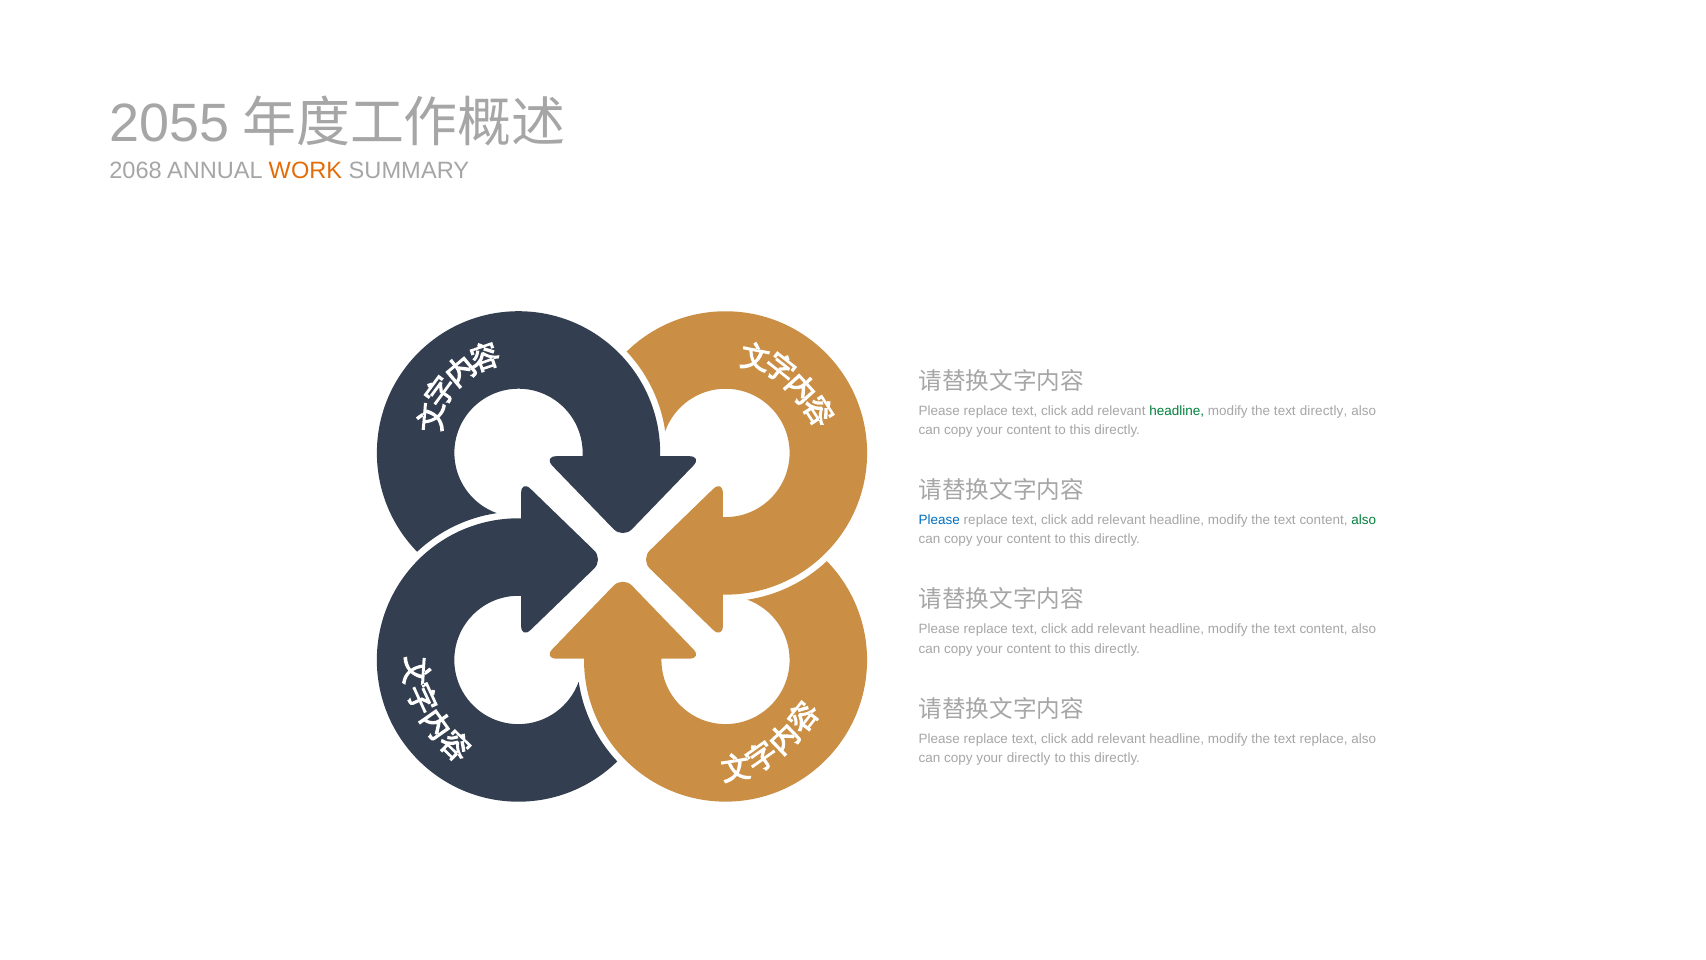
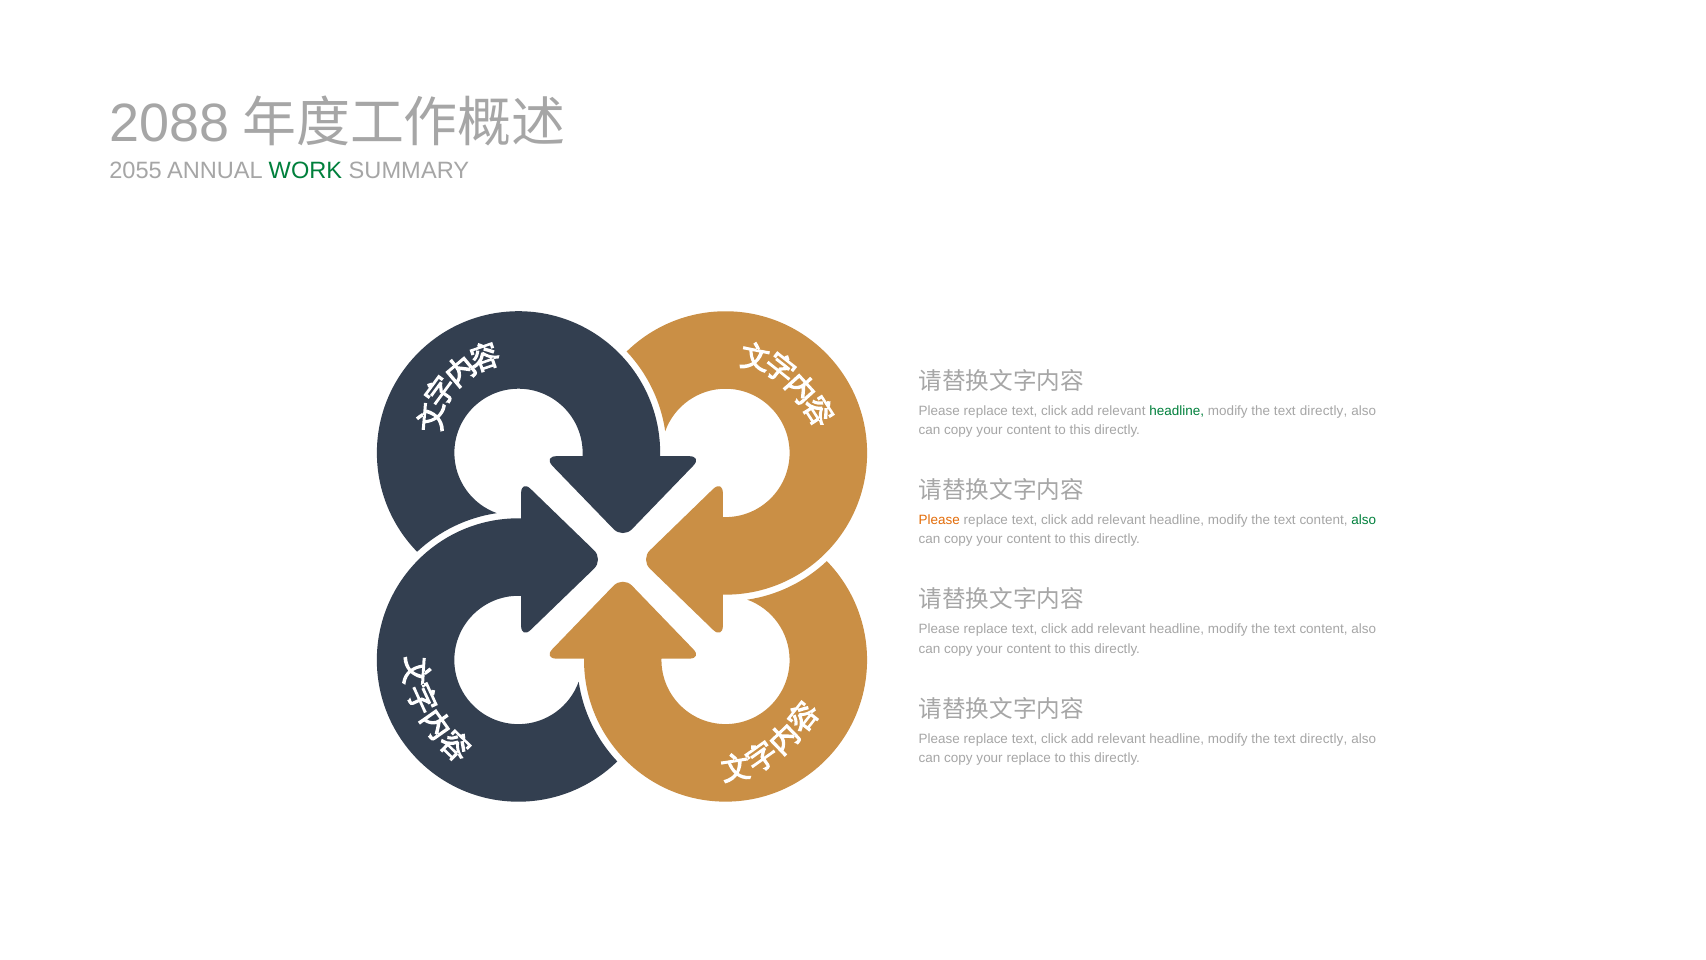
2055: 2055 -> 2088 (169, 124)
2068: 2068 -> 2055 (136, 171)
WORK colour: orange -> green (305, 171)
Please colour: blue -> orange (939, 520)
replace: replace -> directly (1324, 738)
your directly: directly -> replace (1029, 758)
